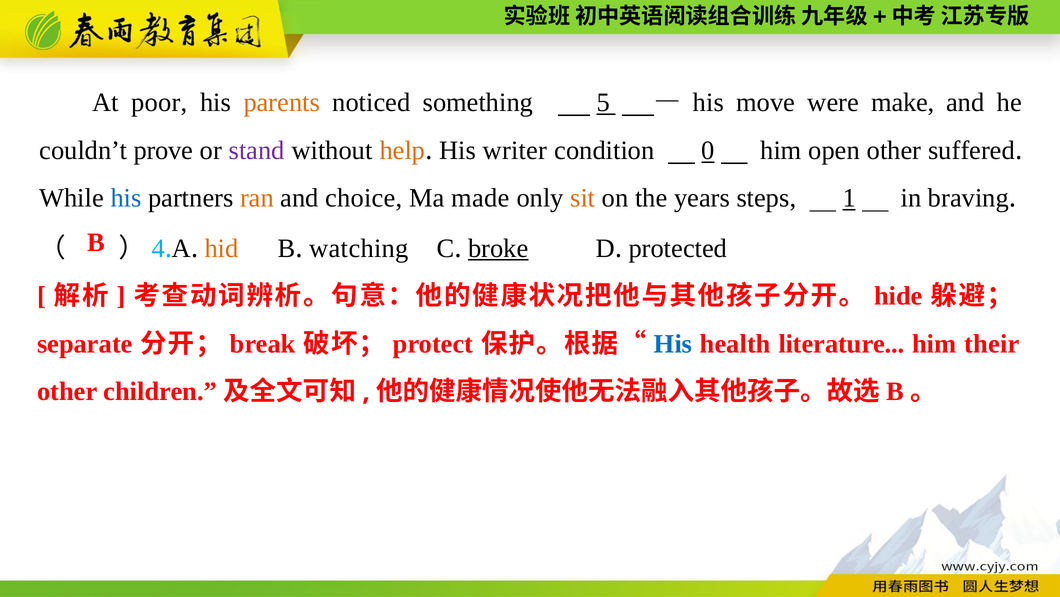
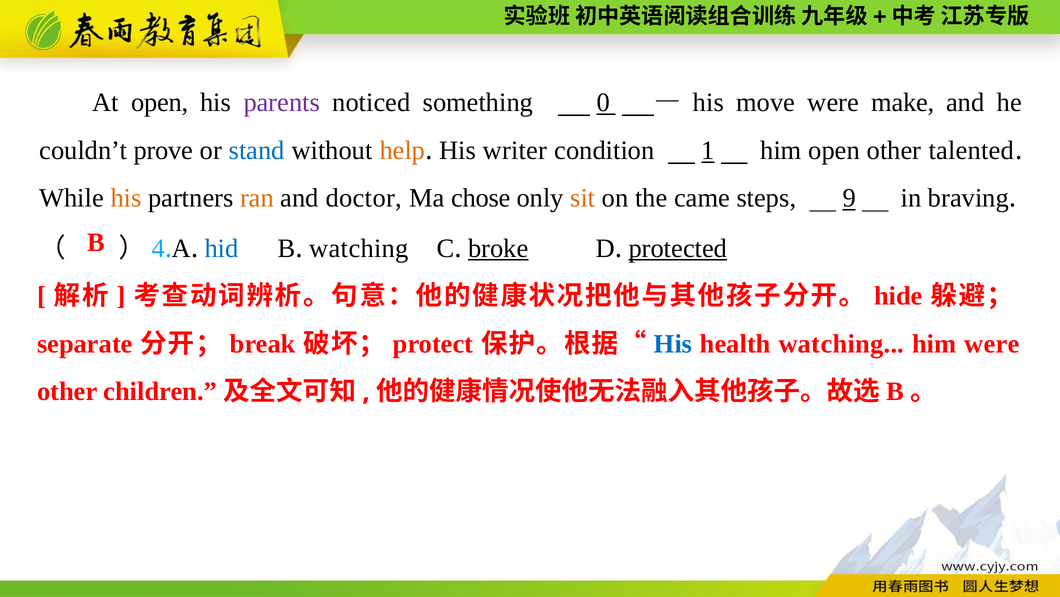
At poor: poor -> open (160, 103)
parents colour: orange -> purple (282, 103)
5: 5 -> 0 (603, 103)
stand colour: purple -> blue (257, 150)
0: 0 -> 1 (708, 150)
suffered: suffered -> talented (971, 150)
his colour: blue -> orange (126, 198)
choice: choice -> doctor (364, 198)
made: made -> chose (481, 198)
years: years -> came (702, 198)
1: 1 -> 9 (849, 198)
hid colour: orange -> blue (222, 248)
protected underline: none -> present (678, 248)
health literature: literature -> watching (841, 343)
him their: their -> were (992, 343)
